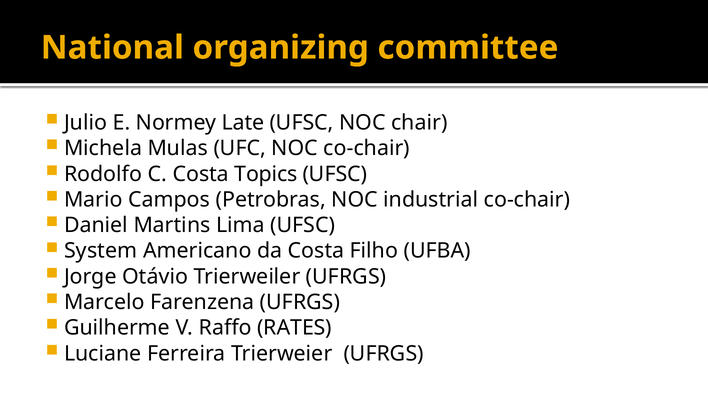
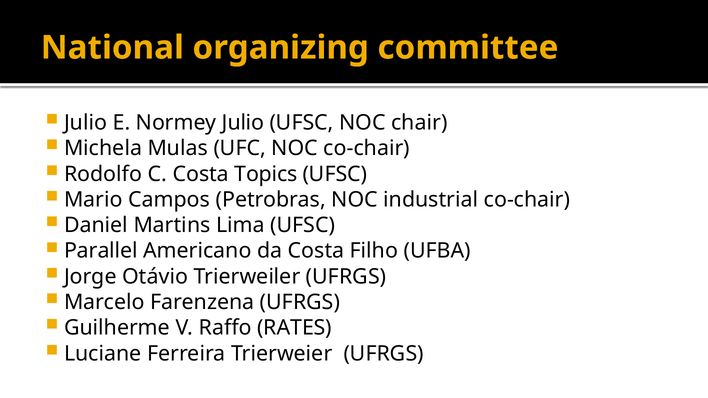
Normey Late: Late -> Julio (243, 123)
System: System -> Parallel (101, 251)
